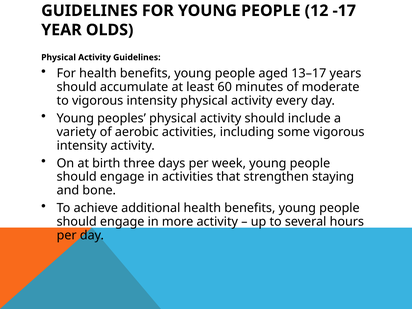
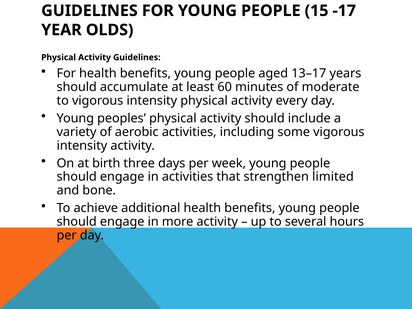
12: 12 -> 15 (317, 11)
staying: staying -> limited (333, 177)
